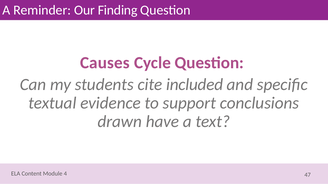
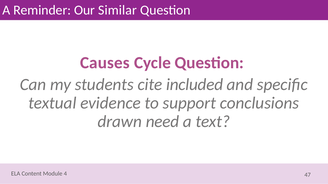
Finding: Finding -> Similar (117, 10)
have: have -> need (163, 122)
